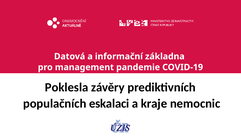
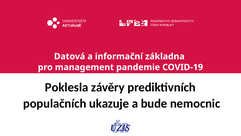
eskalaci: eskalaci -> ukazuje (109, 103)
kraje: kraje -> bude (154, 103)
